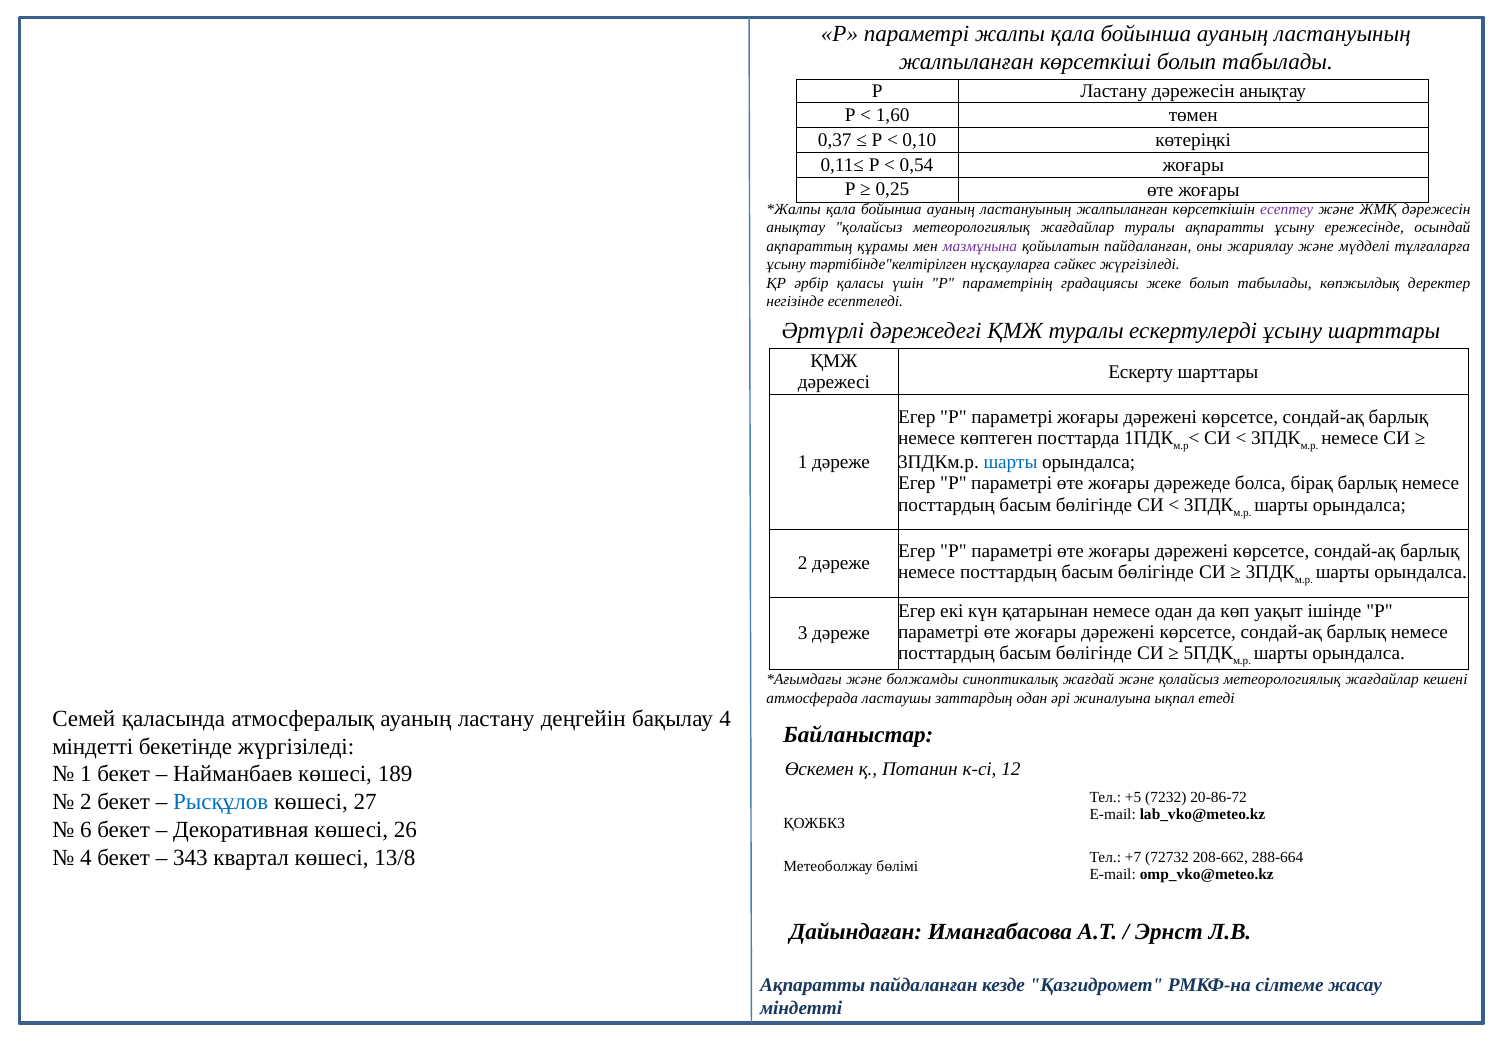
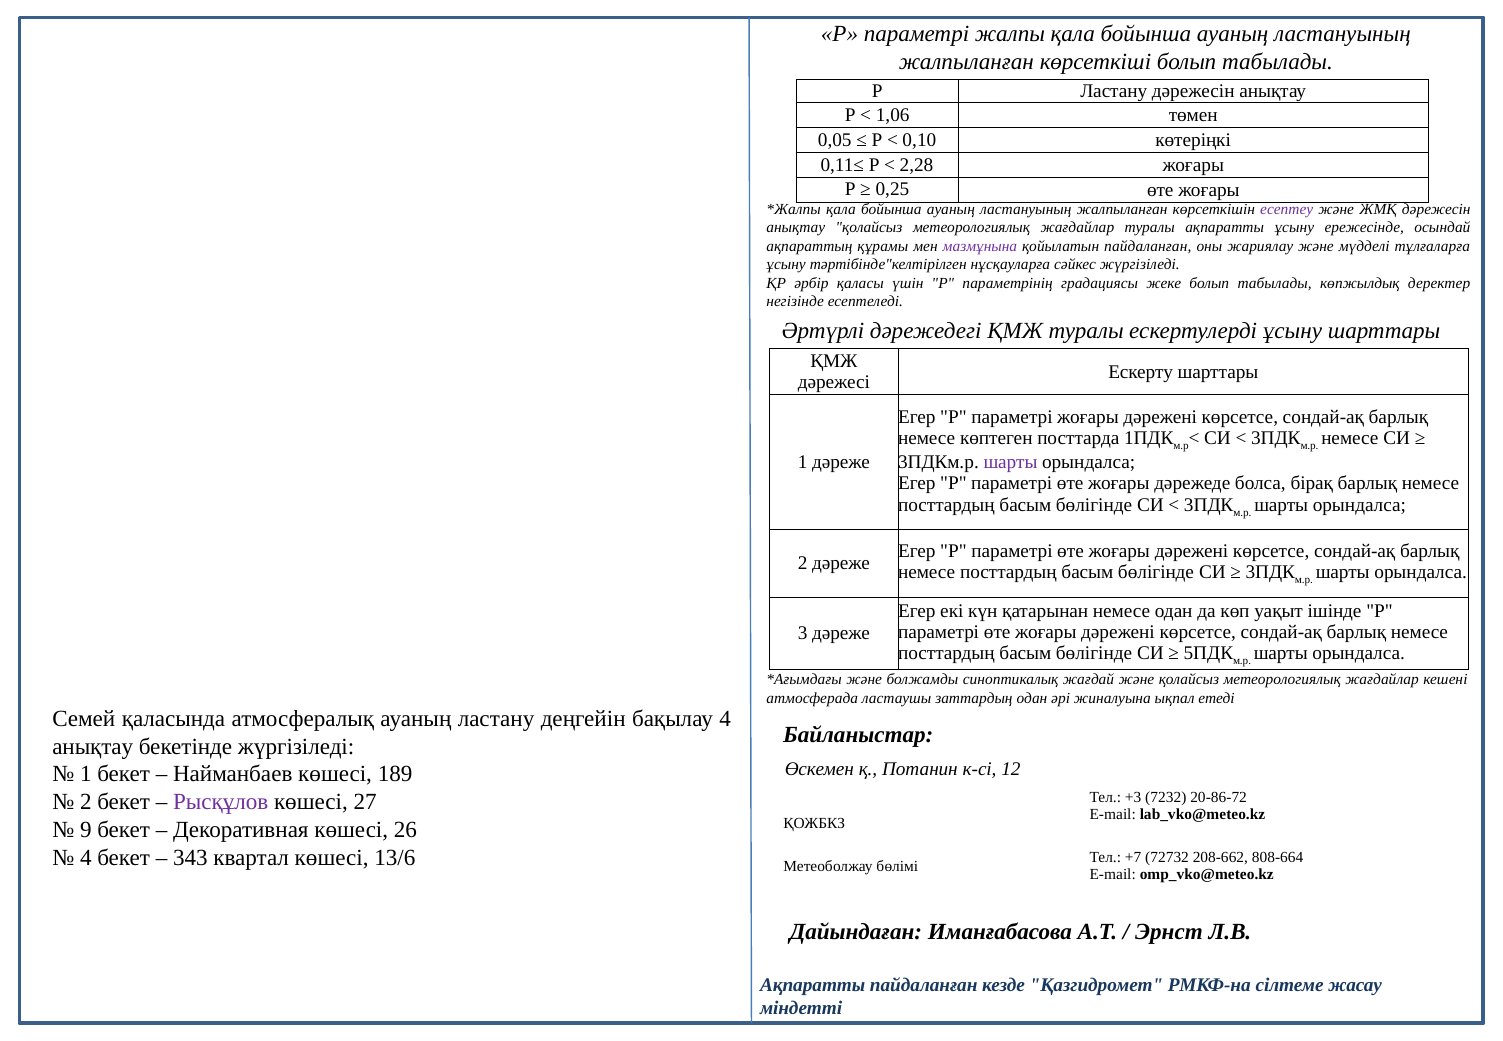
1,60: 1,60 -> 1,06 (893, 115)
0,37: 0,37 -> 0,05 (835, 140)
0,54: 0,54 -> 2,28 (917, 165)
шарты colour: blue -> purple (1010, 462)
міндетті: міндетті -> анықтау (93, 746)
+5: +5 -> +3 (1133, 797)
Рысқұлов colour: blue -> purple (221, 802)
6: 6 -> 9 (86, 829)
13/8: 13/8 -> 13/6 (395, 857)
288-664: 288-664 -> 808-664 (1278, 857)
